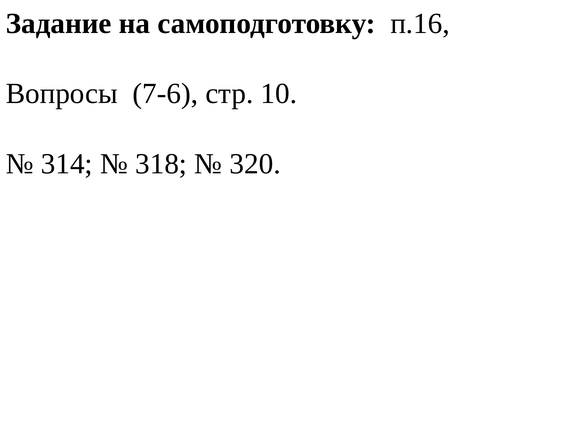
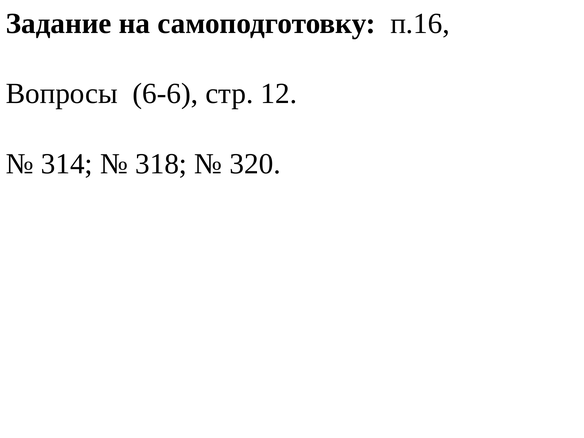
7-6: 7-6 -> 6-6 (165, 94)
10: 10 -> 12 (279, 94)
